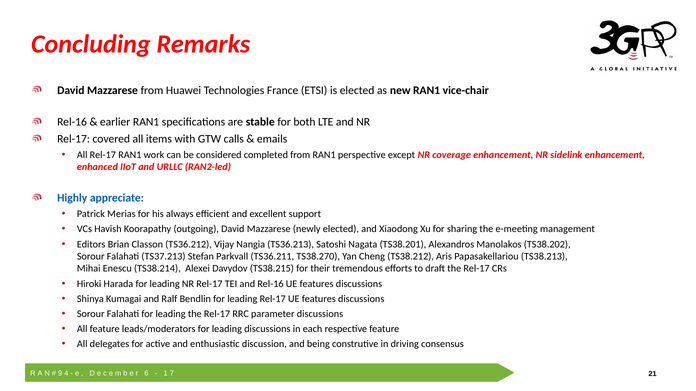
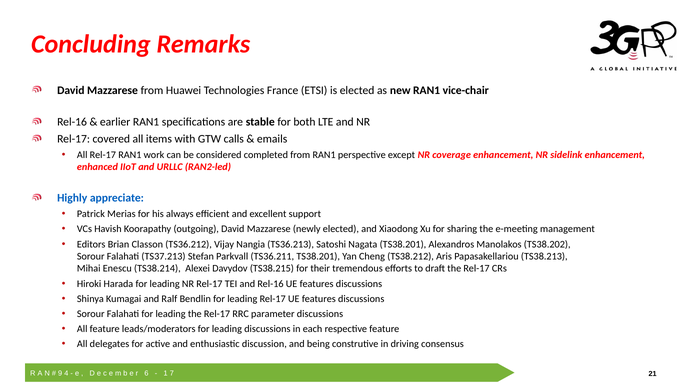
TS36.211 TS38.270: TS38.270 -> TS38.201 (318, 257)
